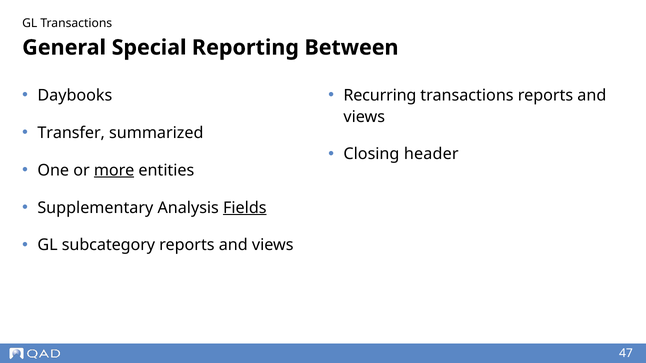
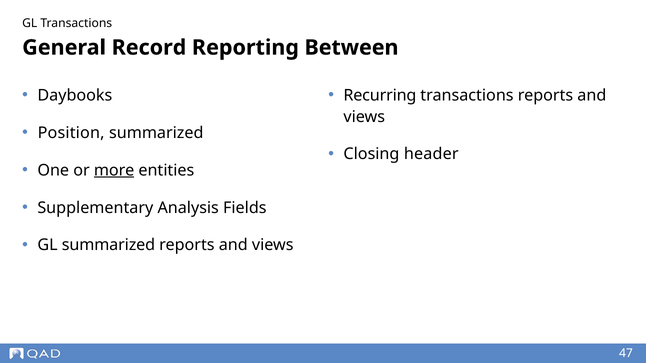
Special: Special -> Record (149, 48)
Transfer: Transfer -> Position (71, 133)
Fields underline: present -> none (245, 208)
GL subcategory: subcategory -> summarized (108, 245)
